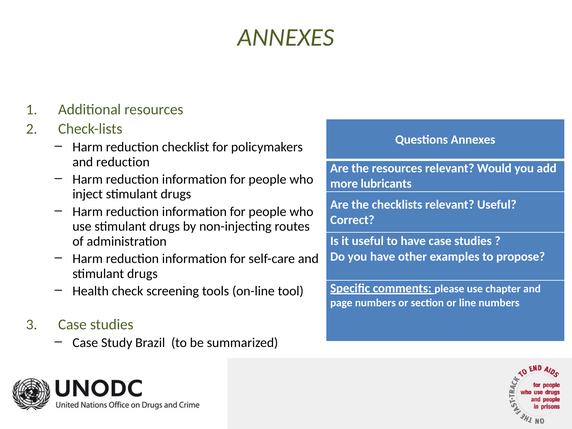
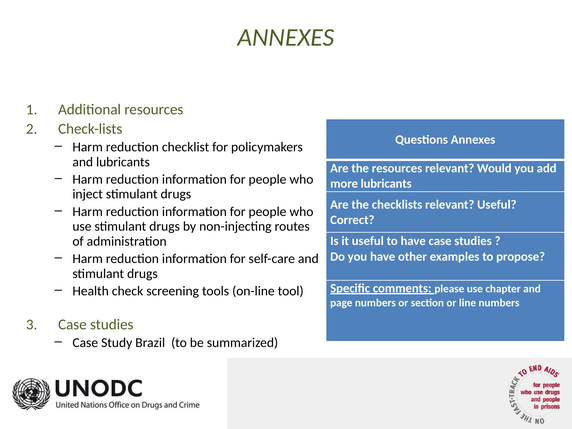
and reduction: reduction -> lubricants (123, 162)
